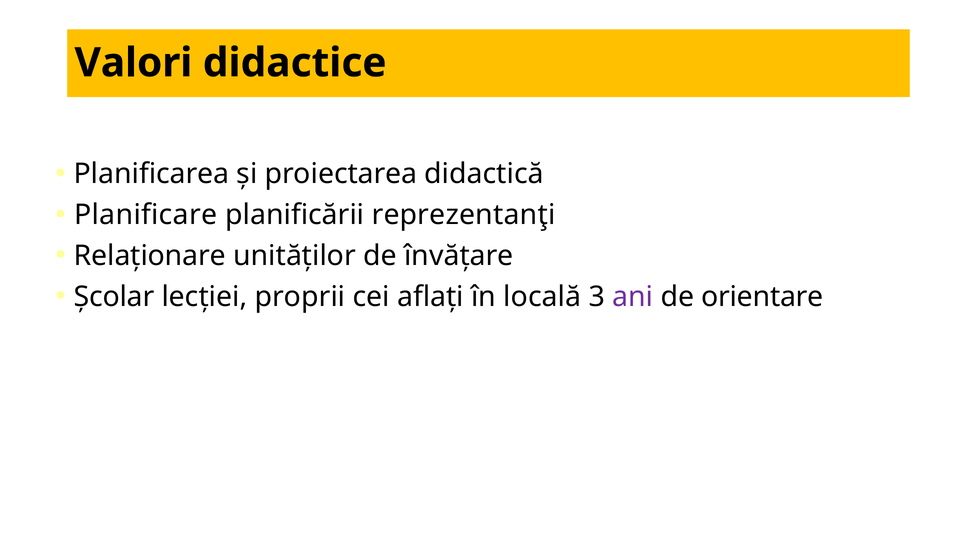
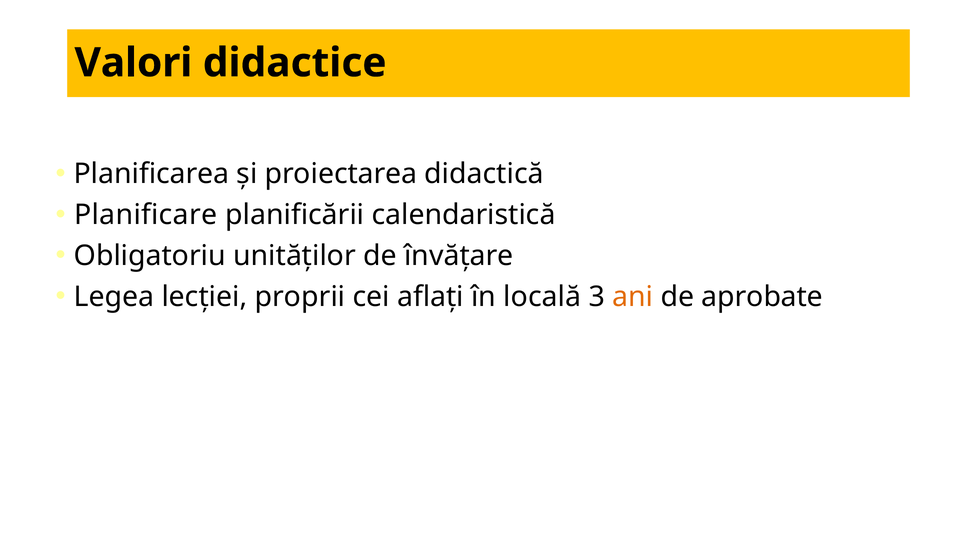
reprezentanţi: reprezentanţi -> calendaristică (464, 215)
Relaționare: Relaționare -> Obligatoriu (150, 256)
Școlar: Școlar -> Legea (114, 296)
ani colour: purple -> orange (633, 296)
orientare: orientare -> aprobate (762, 296)
